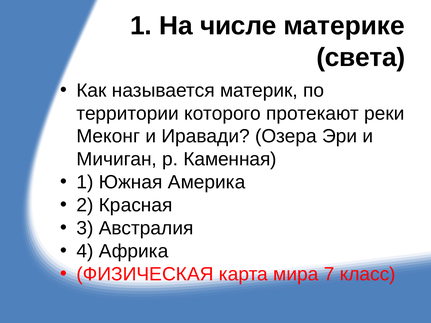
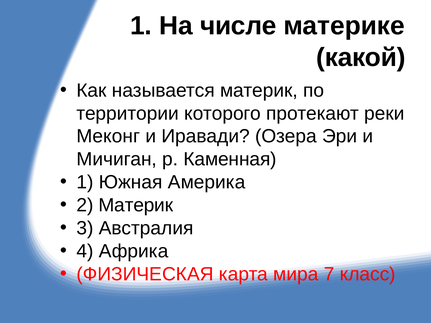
света: света -> какой (361, 58)
2 Красная: Красная -> Материк (136, 205)
